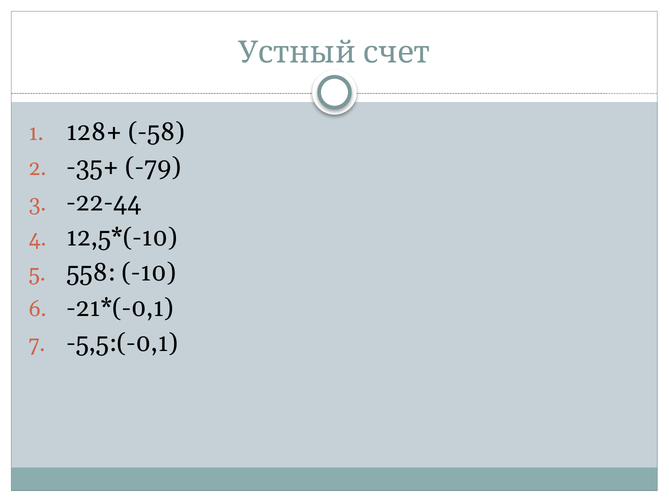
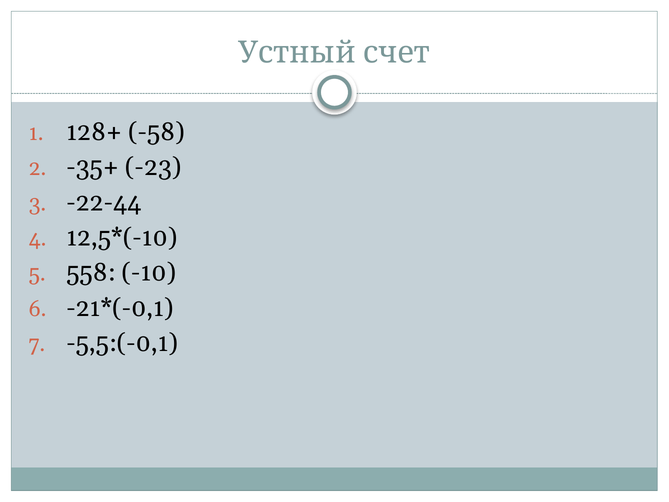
-79: -79 -> -23 (153, 167)
